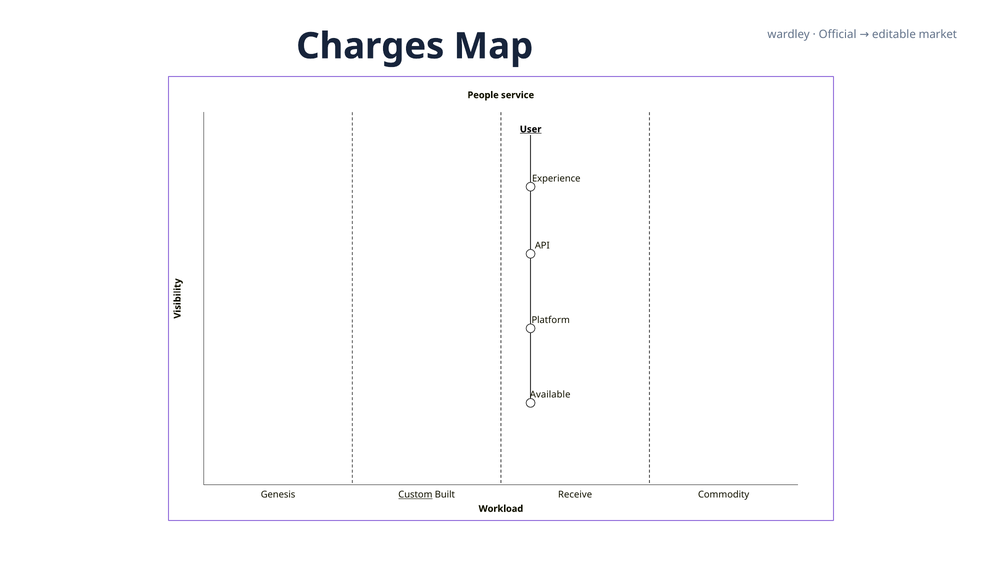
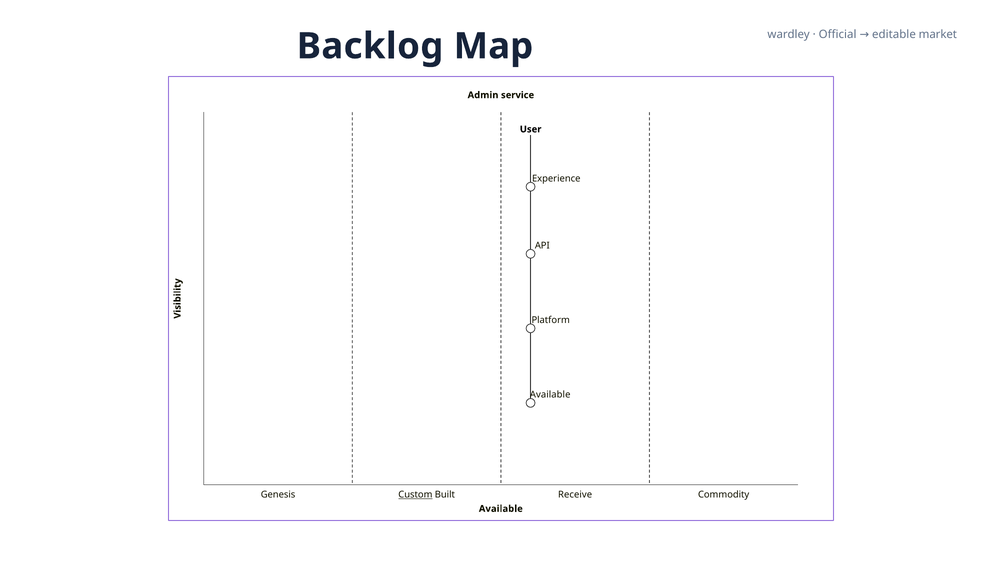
Charges: Charges -> Backlog (370, 46)
People: People -> Admin (483, 95)
User underline: present -> none (531, 129)
Workload: Workload -> Available (501, 508)
